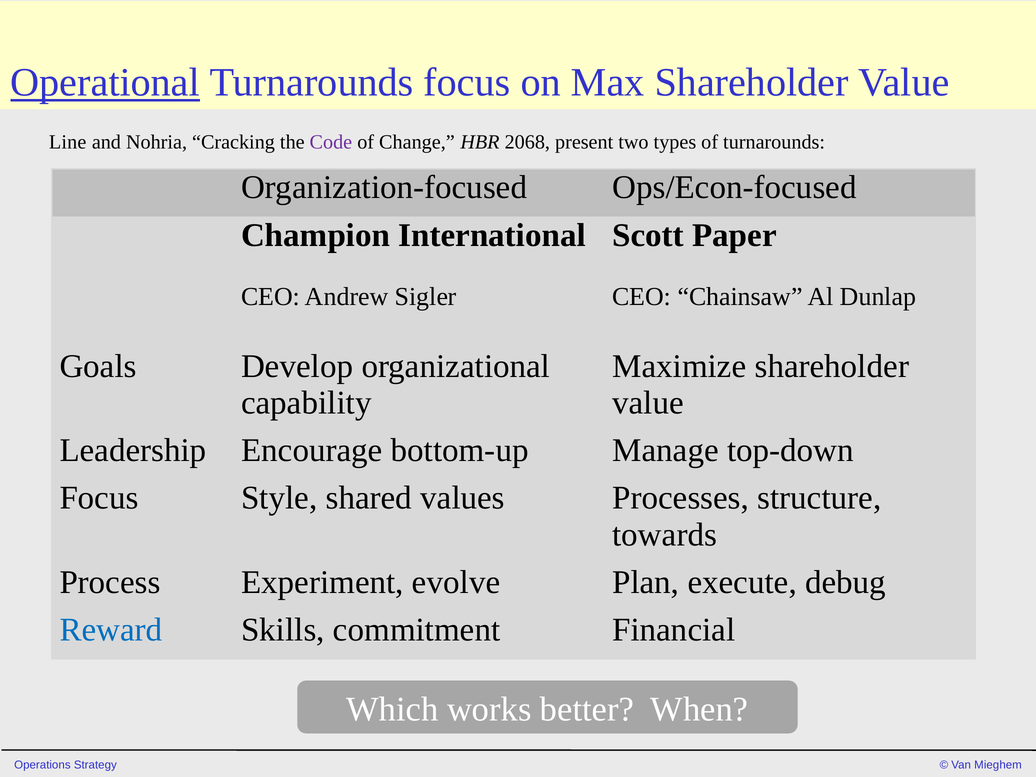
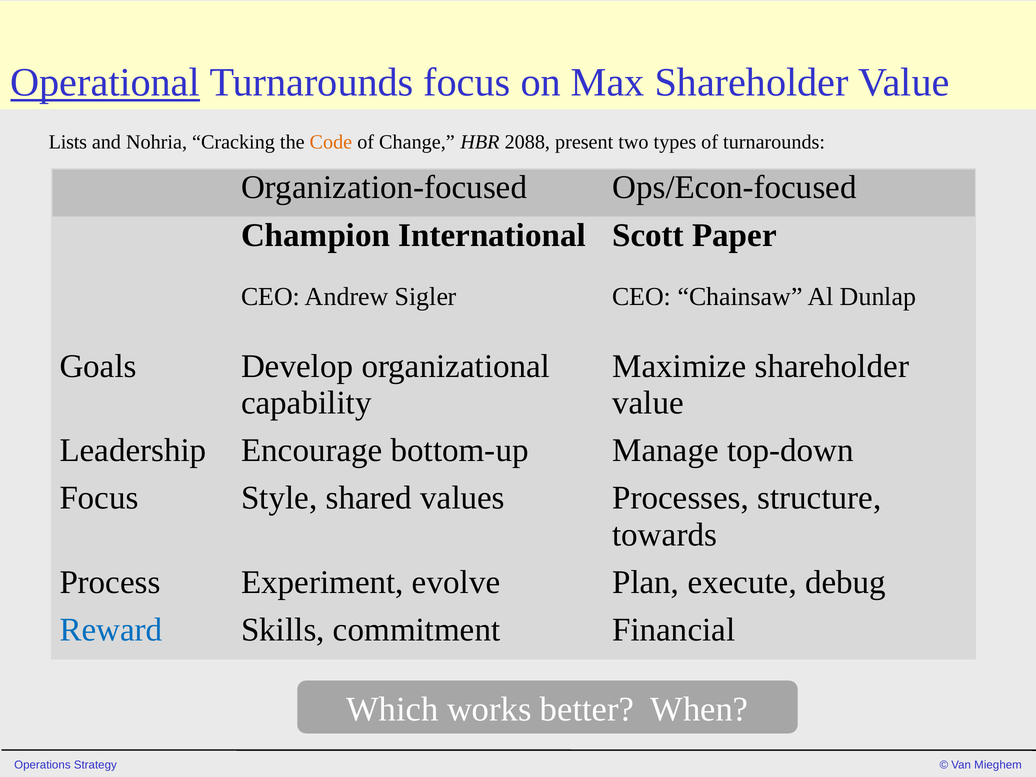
Line: Line -> Lists (68, 142)
Code colour: purple -> orange (331, 142)
2068: 2068 -> 2088 (527, 142)
